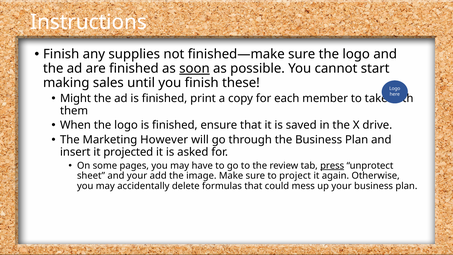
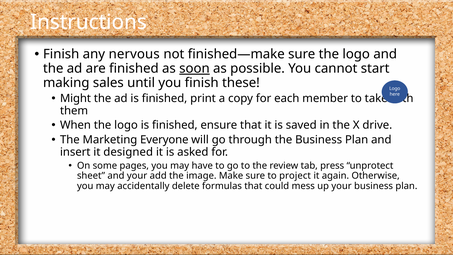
supplies: supplies -> nervous (134, 54)
However: However -> Everyone (164, 140)
projected: projected -> designed (128, 152)
press underline: present -> none (332, 166)
